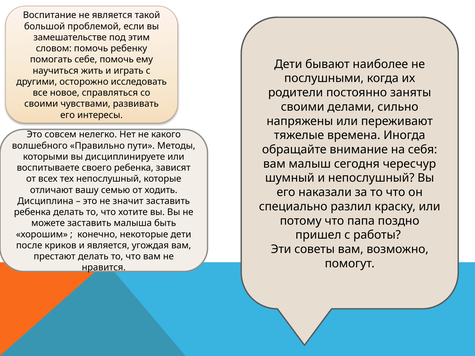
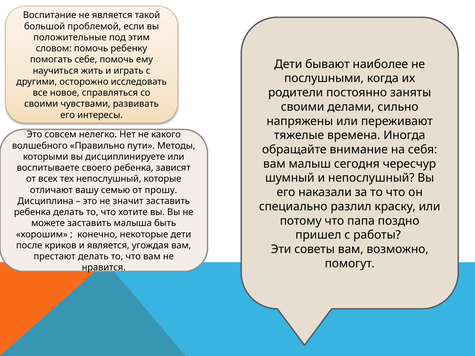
замешательстве: замешательстве -> положительные (70, 37)
ходить: ходить -> прошу (161, 190)
